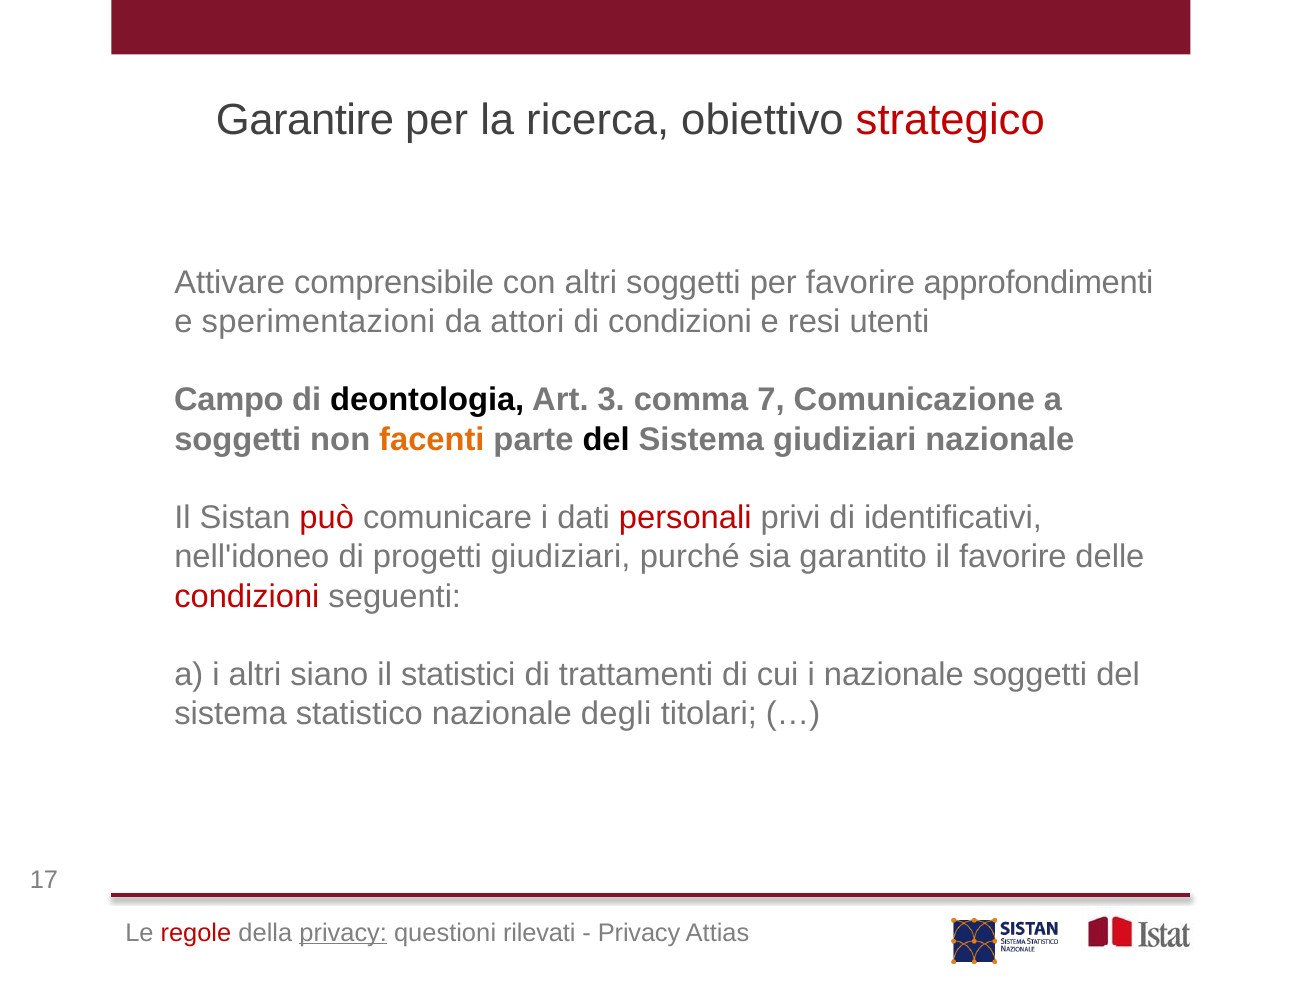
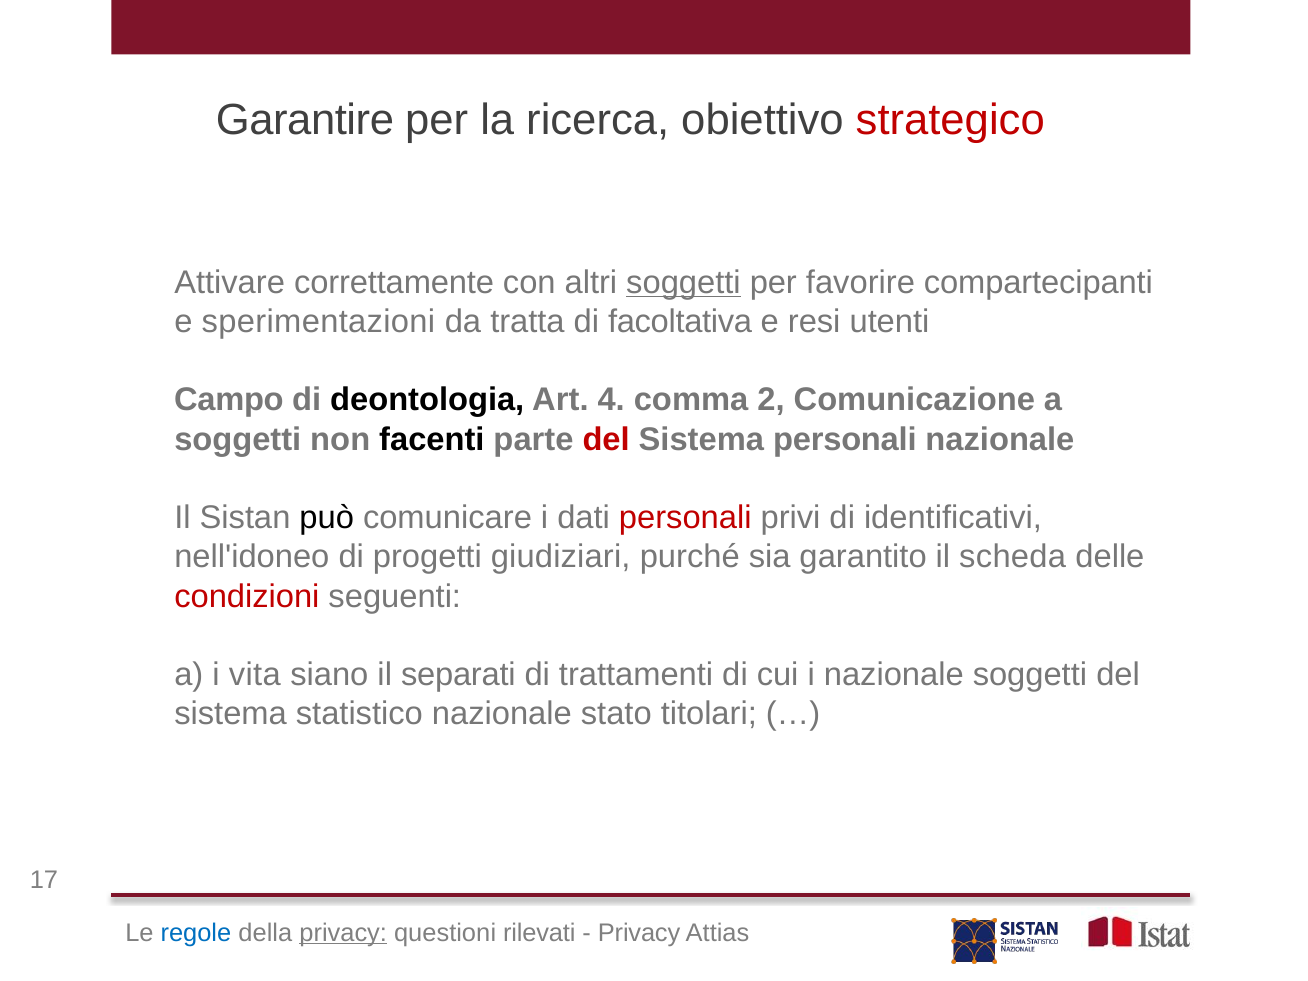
comprensibile: comprensibile -> correttamente (394, 282)
soggetti underline: none -> present (683, 282)
approfondimenti: approfondimenti -> compartecipanti (1038, 282)
attori: attori -> tratta (527, 322)
di condizioni: condizioni -> facoltativa (680, 322)
3: 3 -> 4 (611, 400)
7: 7 -> 2 (771, 400)
facenti colour: orange -> black (432, 439)
del colour: black -> red (606, 439)
Sistema giudiziari: giudiziari -> personali (845, 439)
può colour: red -> black (327, 518)
il favorire: favorire -> scheda (1013, 557)
i altri: altri -> vita (255, 675)
statistici: statistici -> separati (458, 675)
degli: degli -> stato (616, 714)
regole colour: red -> blue (196, 933)
